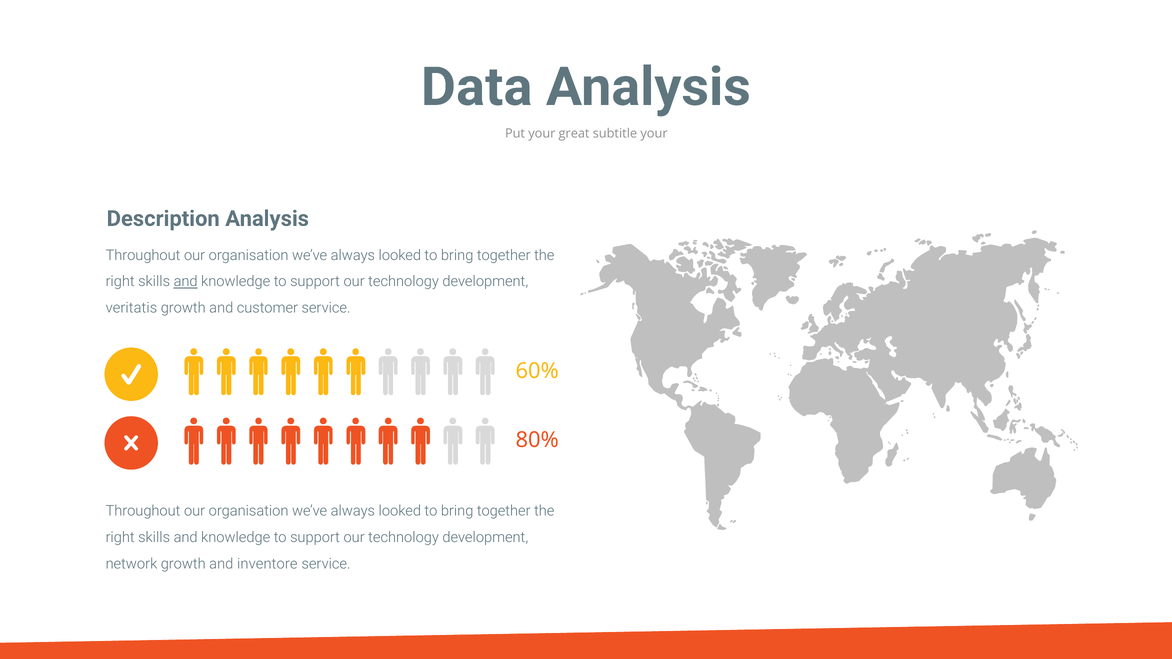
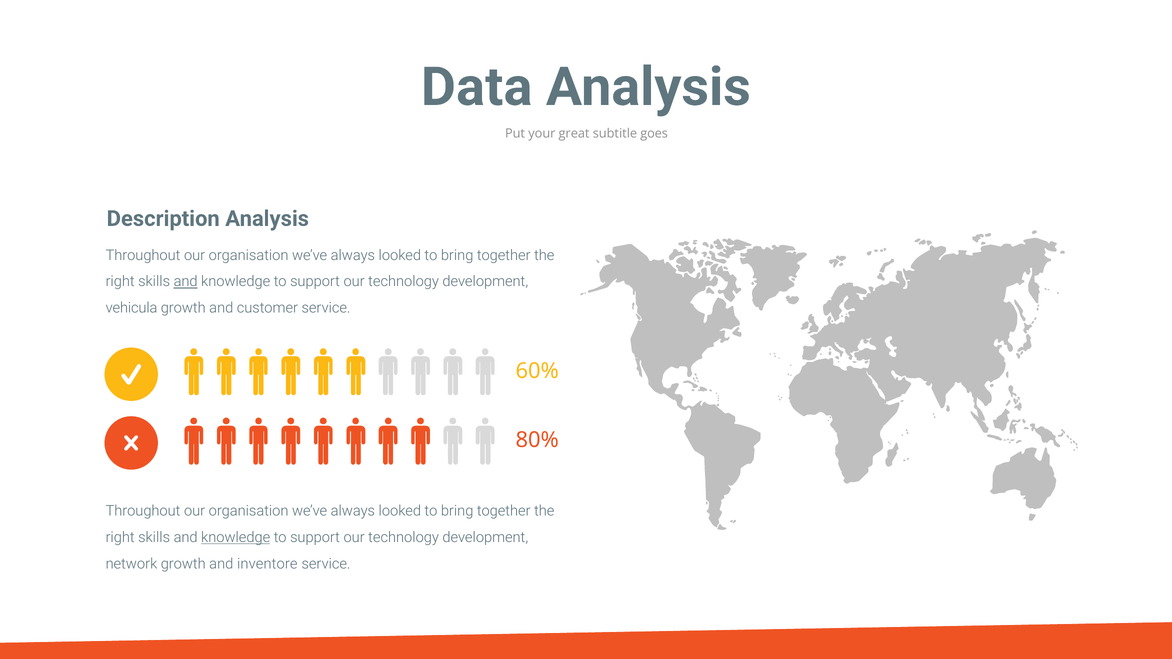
subtitle your: your -> goes (654, 134)
veritatis: veritatis -> vehicula (132, 308)
knowledge underline: none -> present (236, 538)
